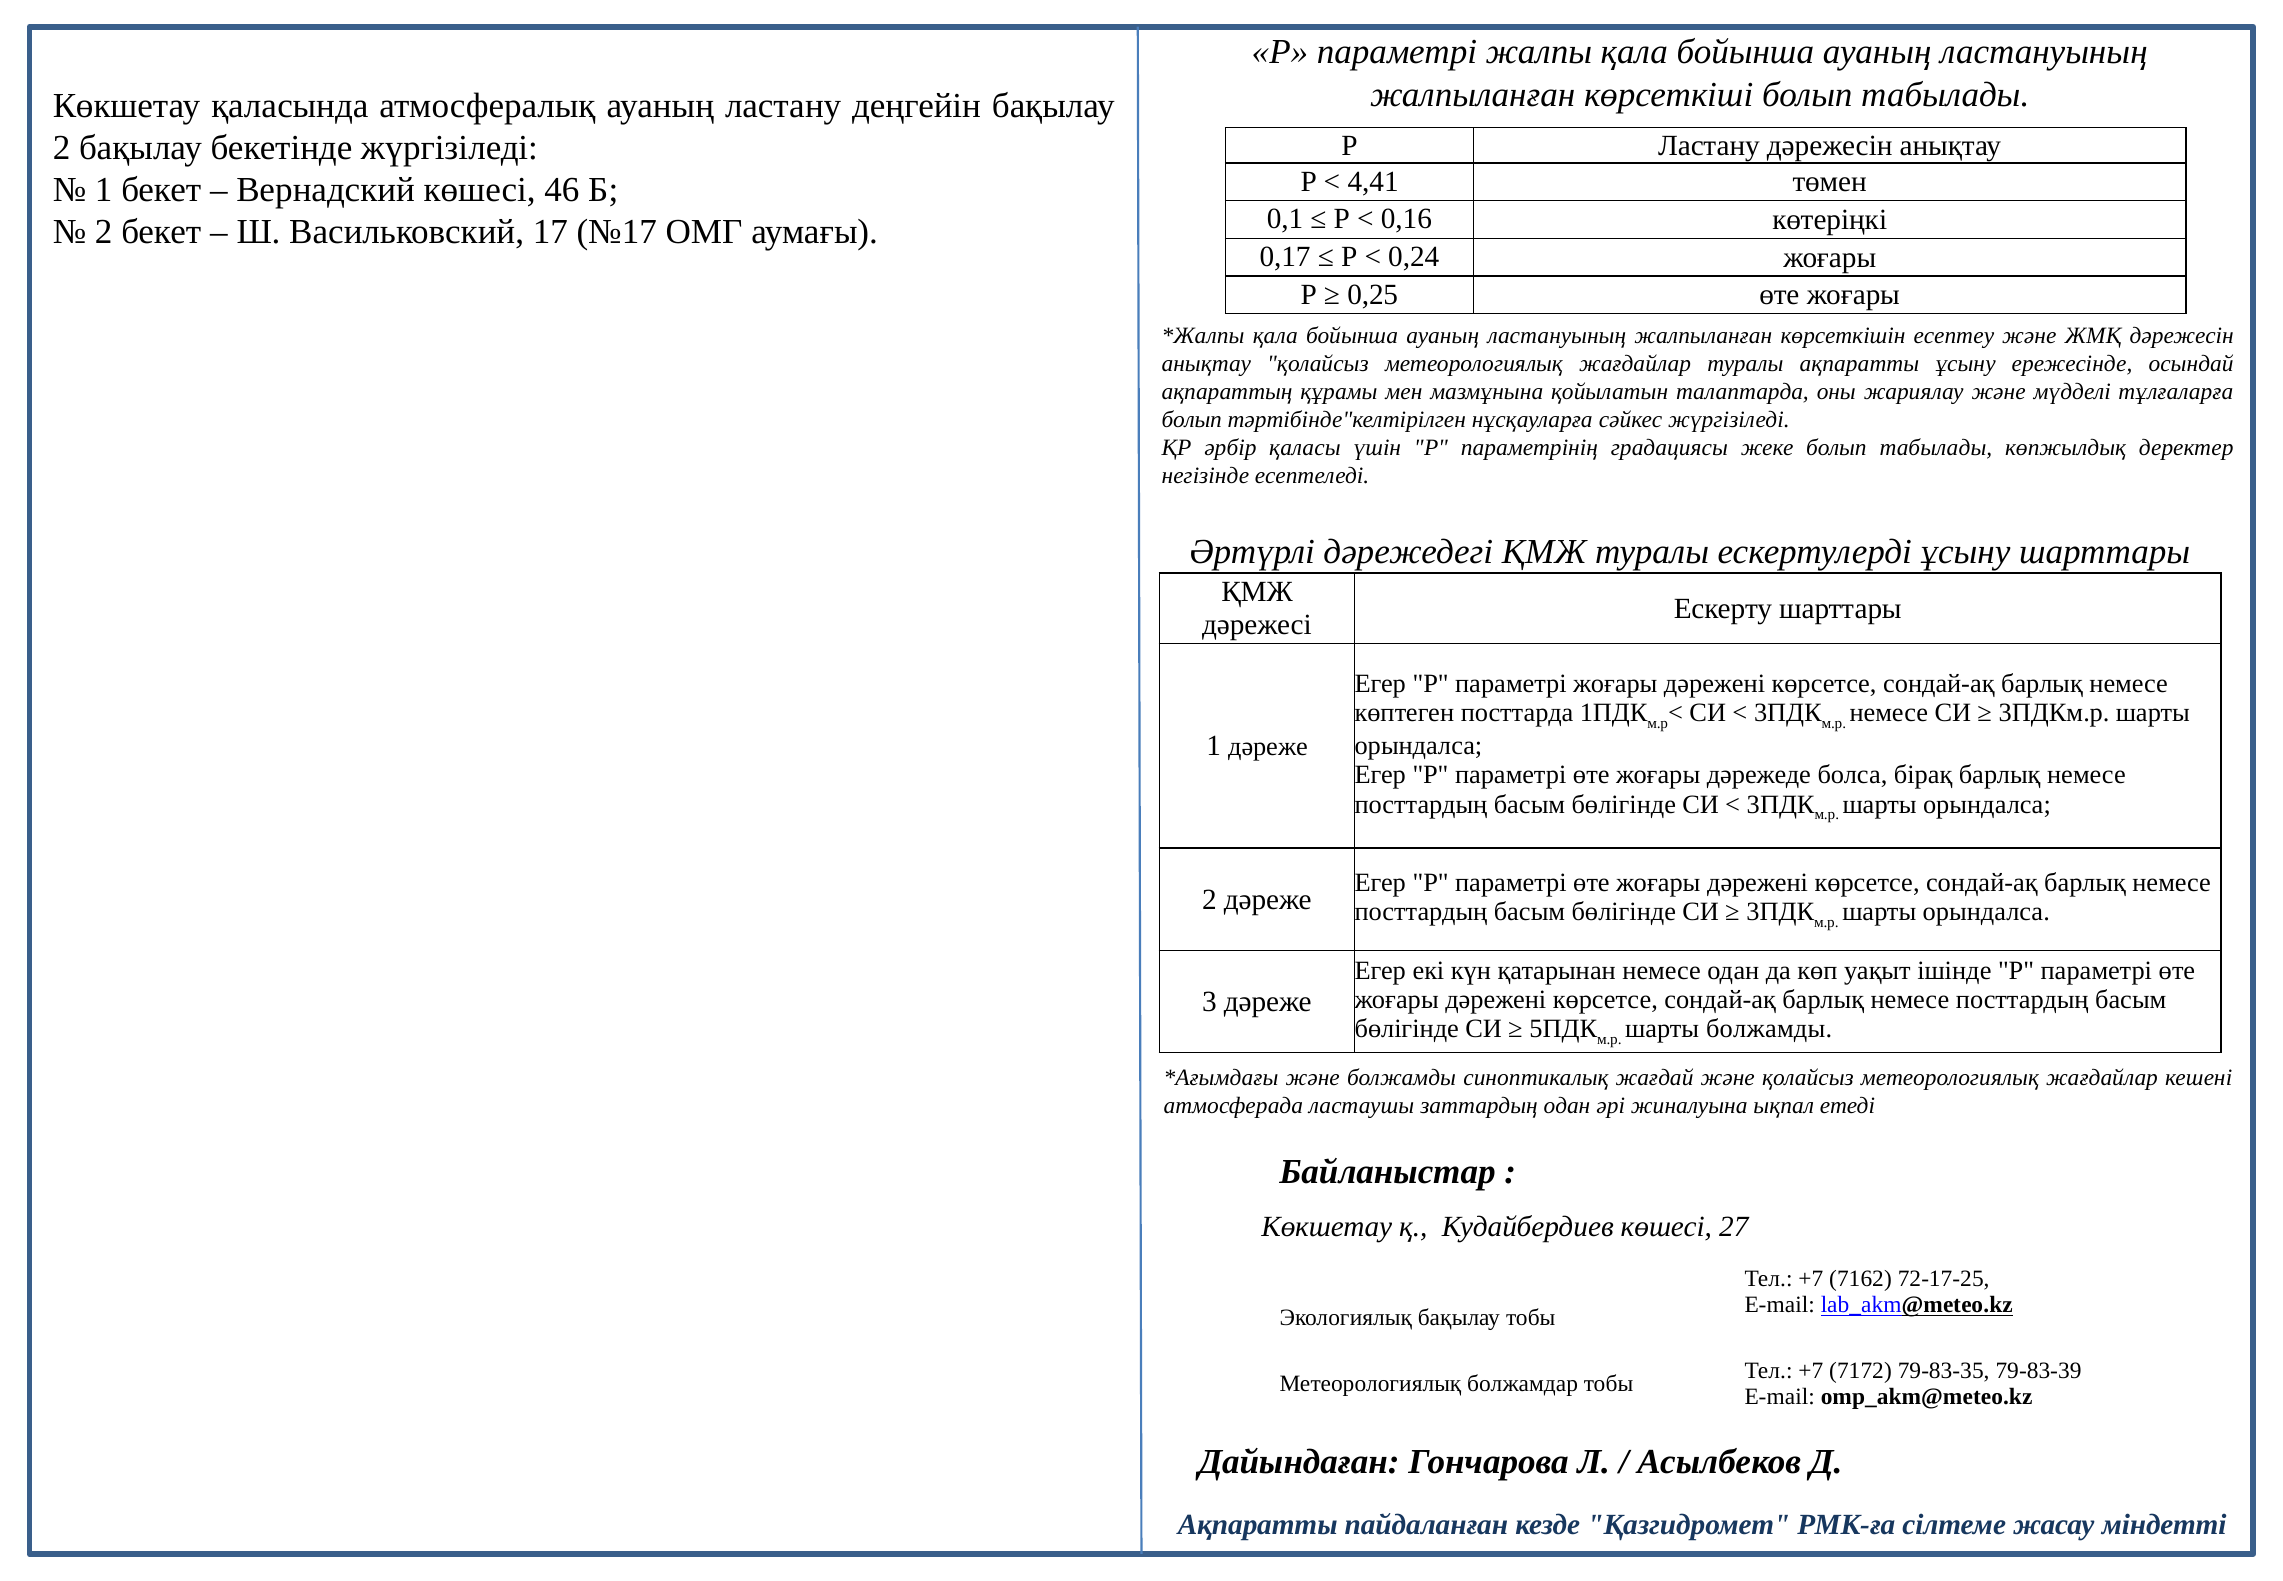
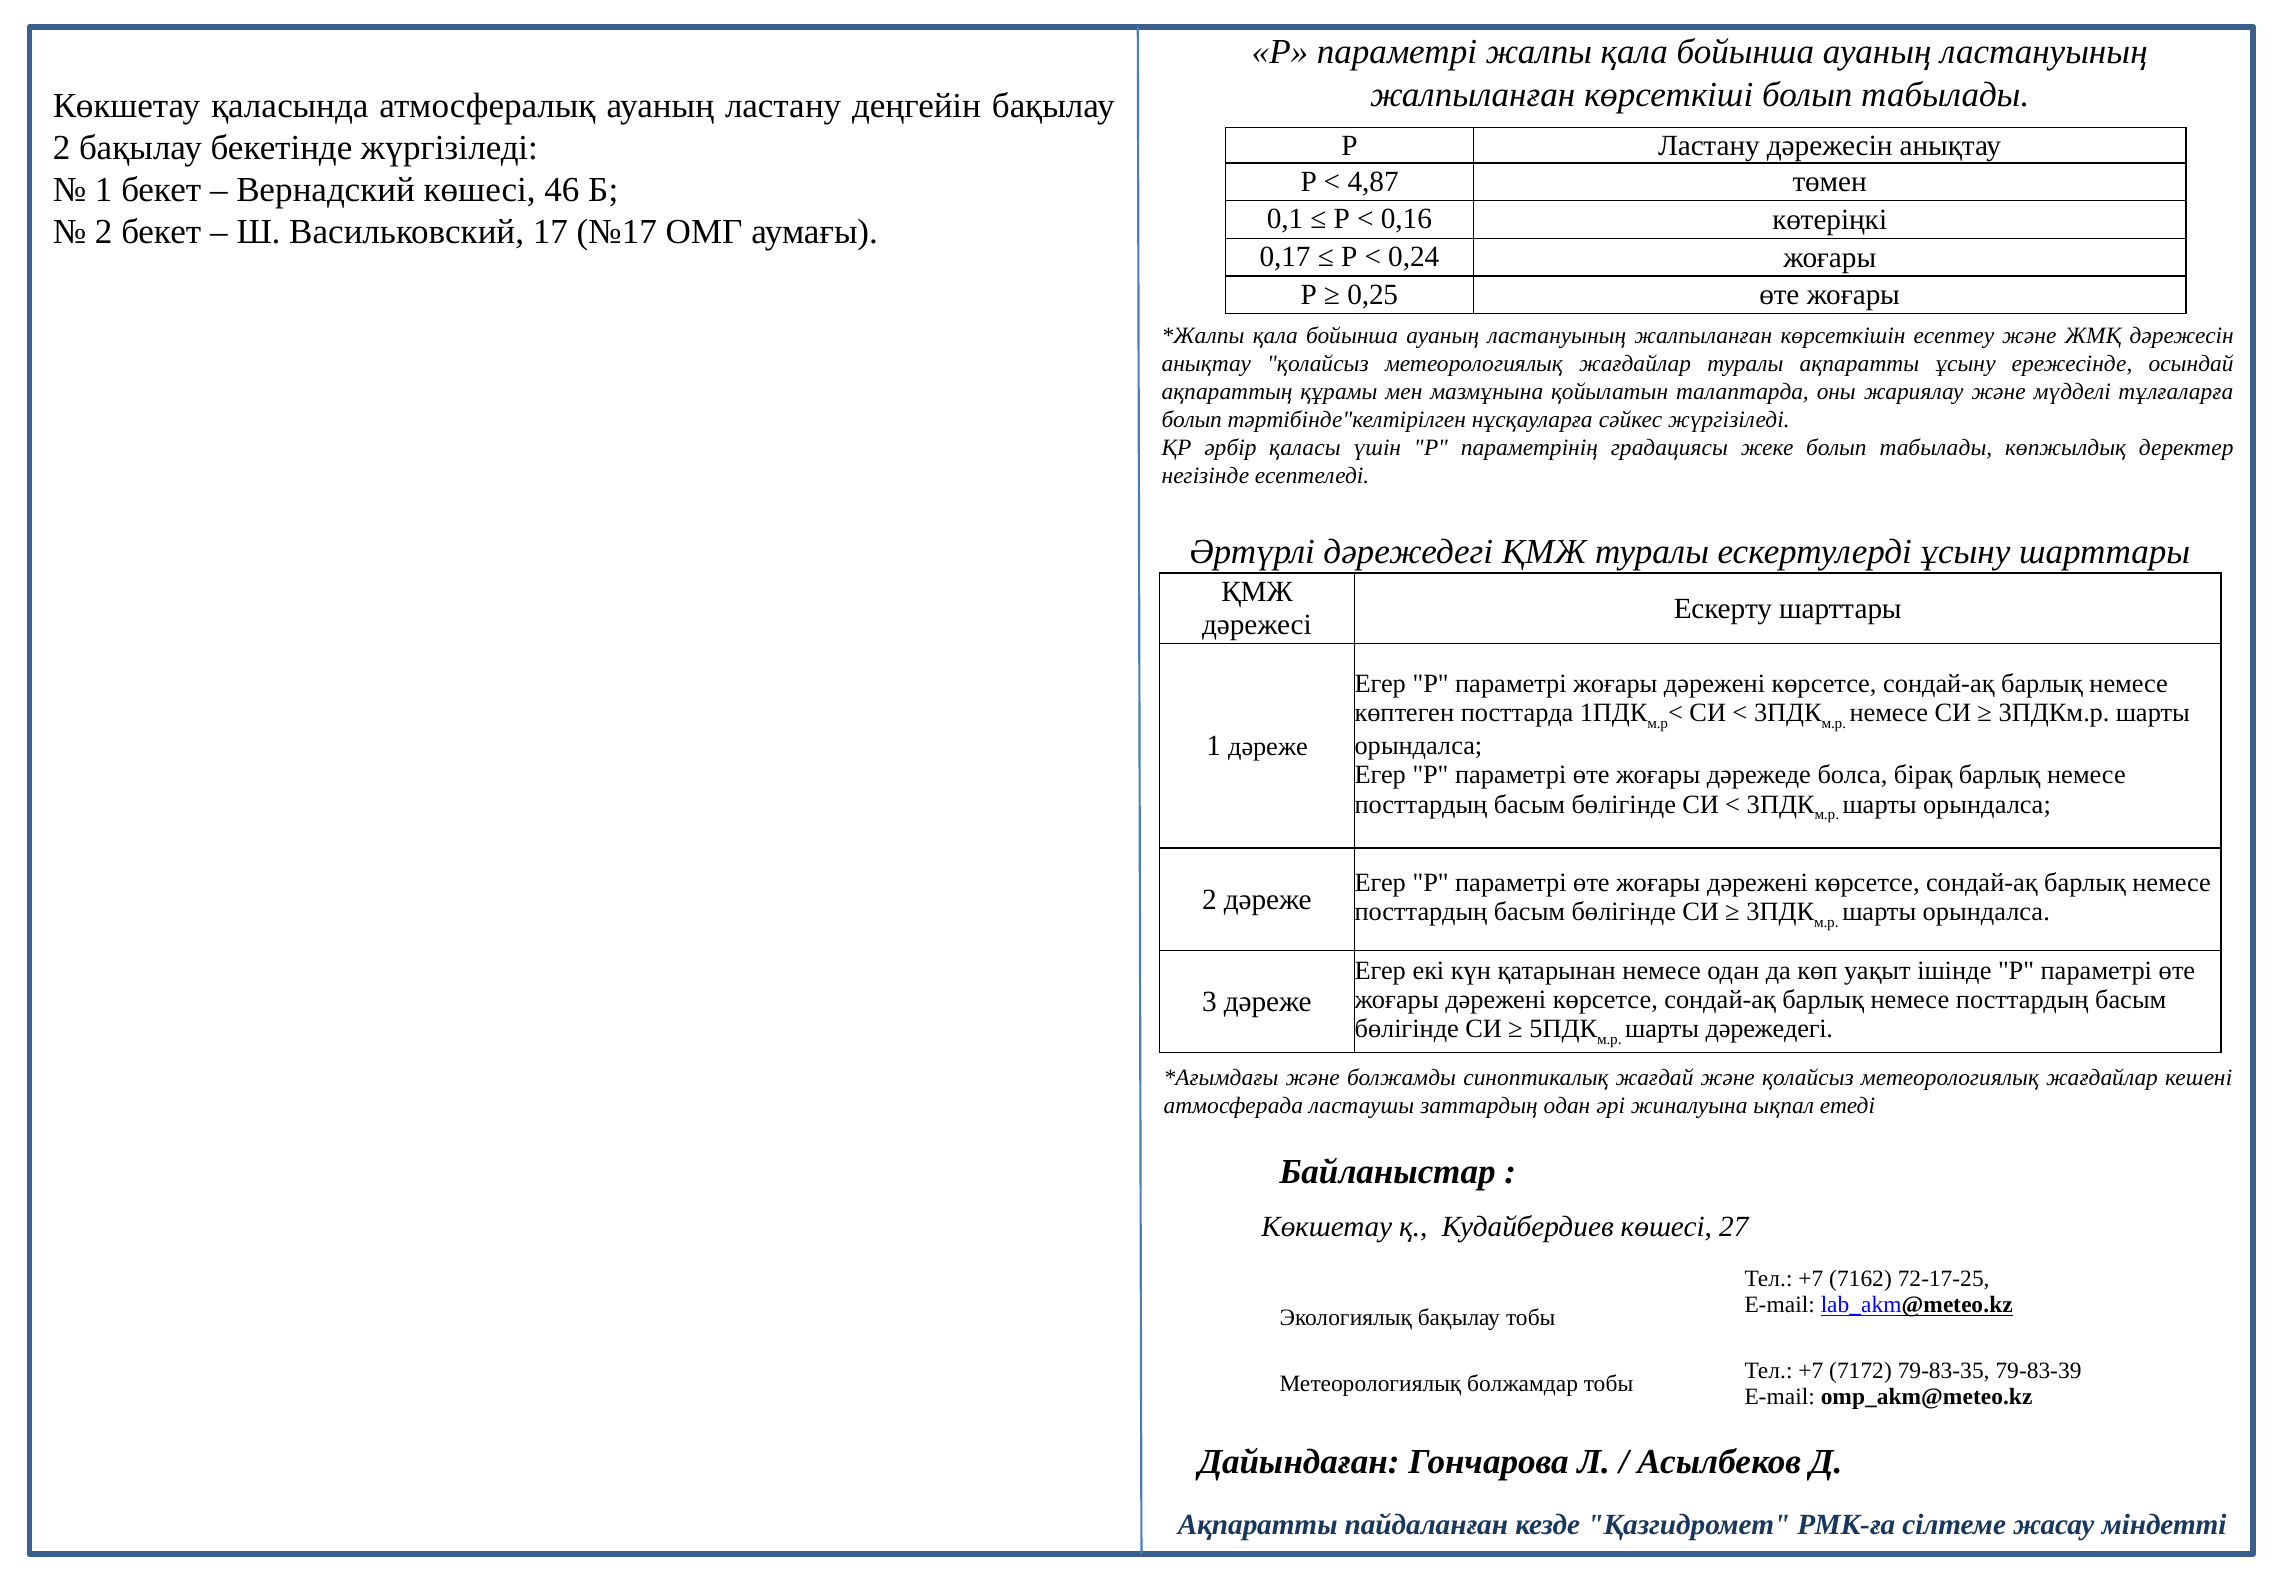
4,41: 4,41 -> 4,87 (1373, 182)
шарты болжамды: болжамды -> дәрежедегі (1769, 1029)
